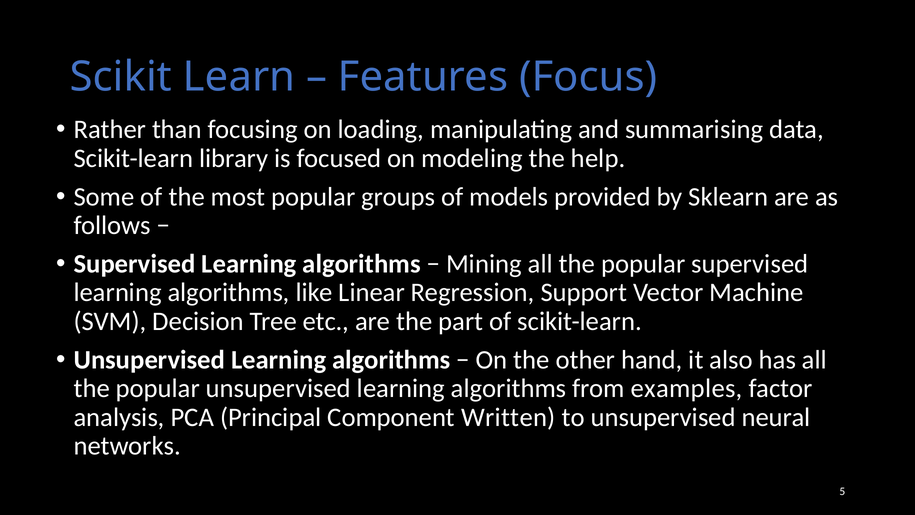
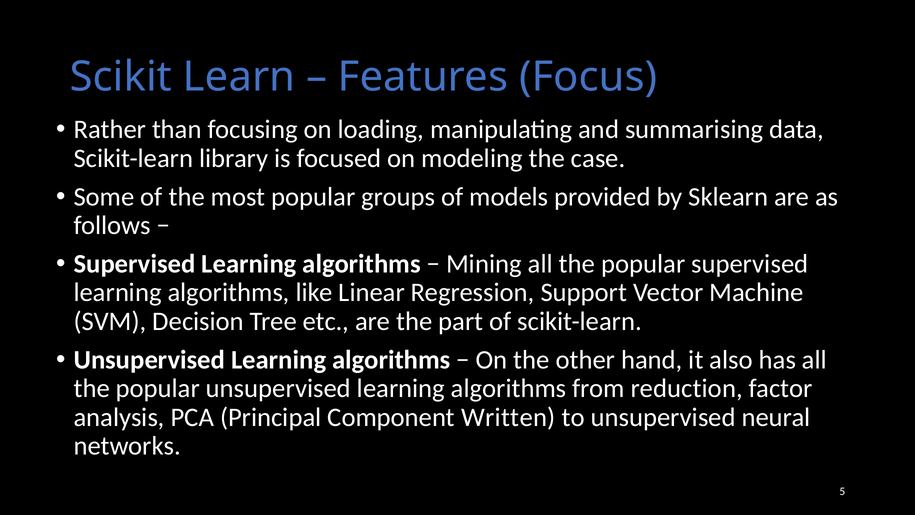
help: help -> case (598, 158)
examples: examples -> reduction (687, 388)
